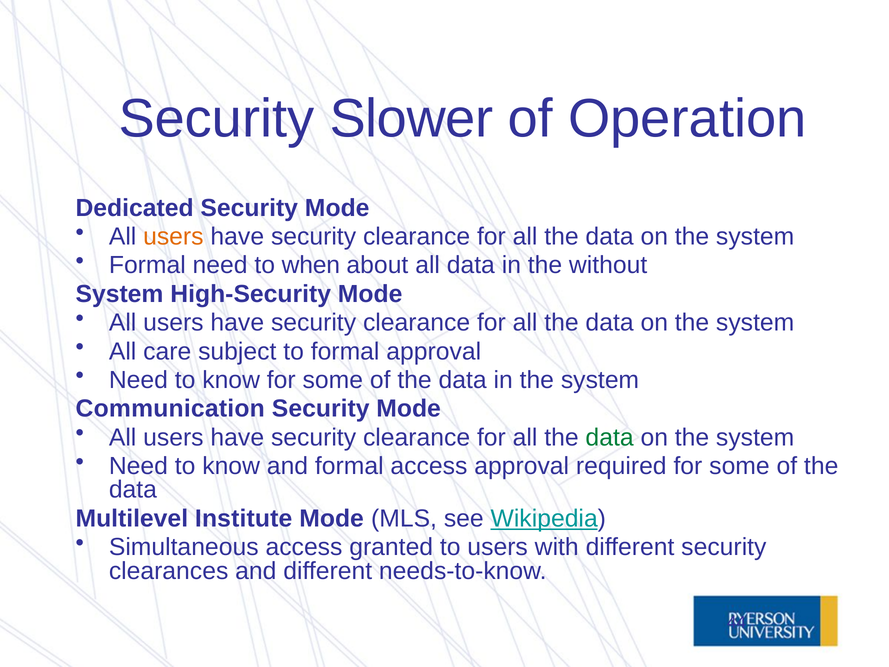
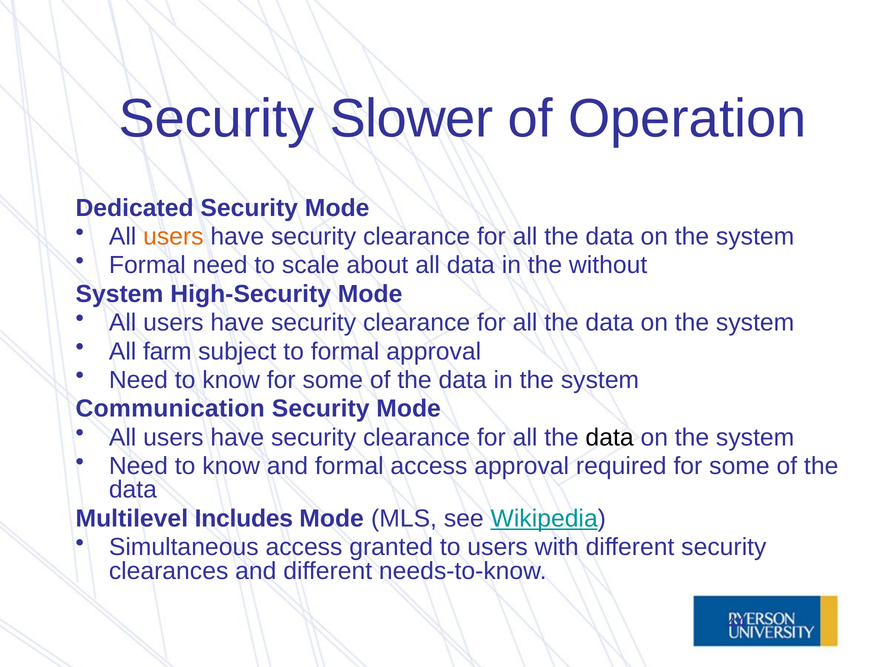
when: when -> scale (311, 265)
care: care -> farm (167, 351)
data colour: green -> black (610, 437)
Institute: Institute -> Includes (244, 518)
